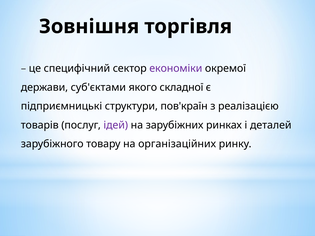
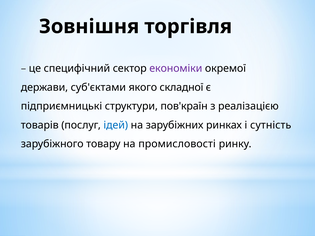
ідей colour: purple -> blue (116, 125)
деталей: деталей -> сутність (271, 125)
організаційних: організаційних -> промисловості (177, 144)
